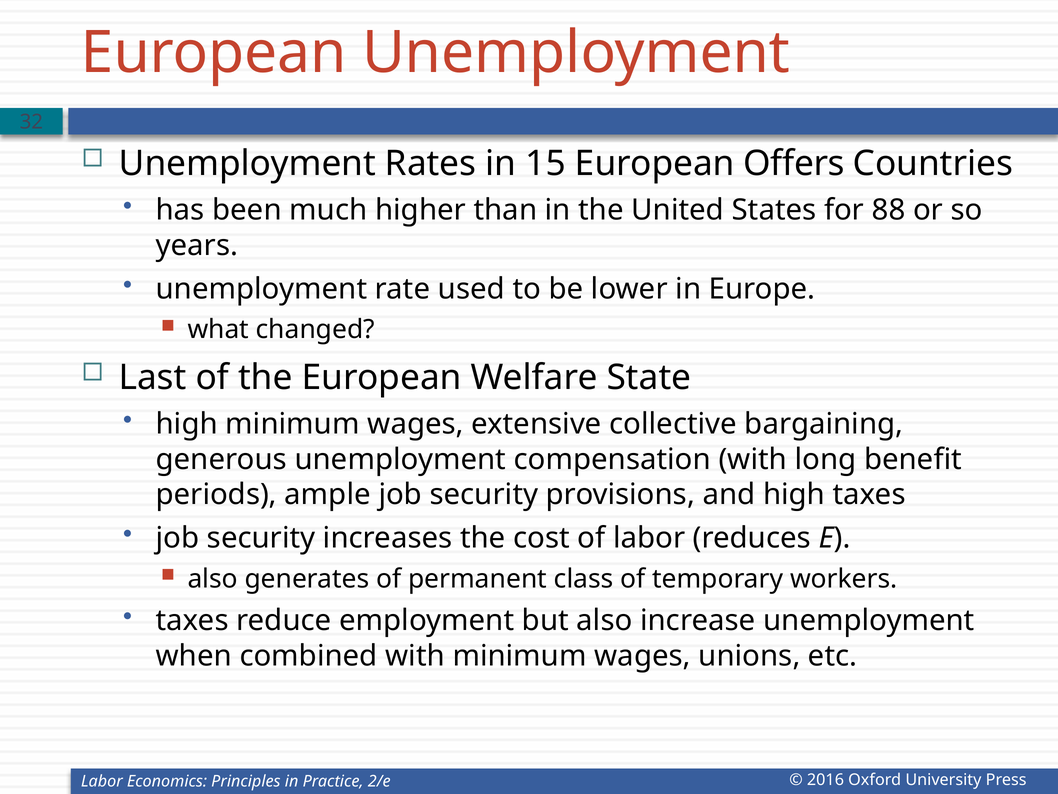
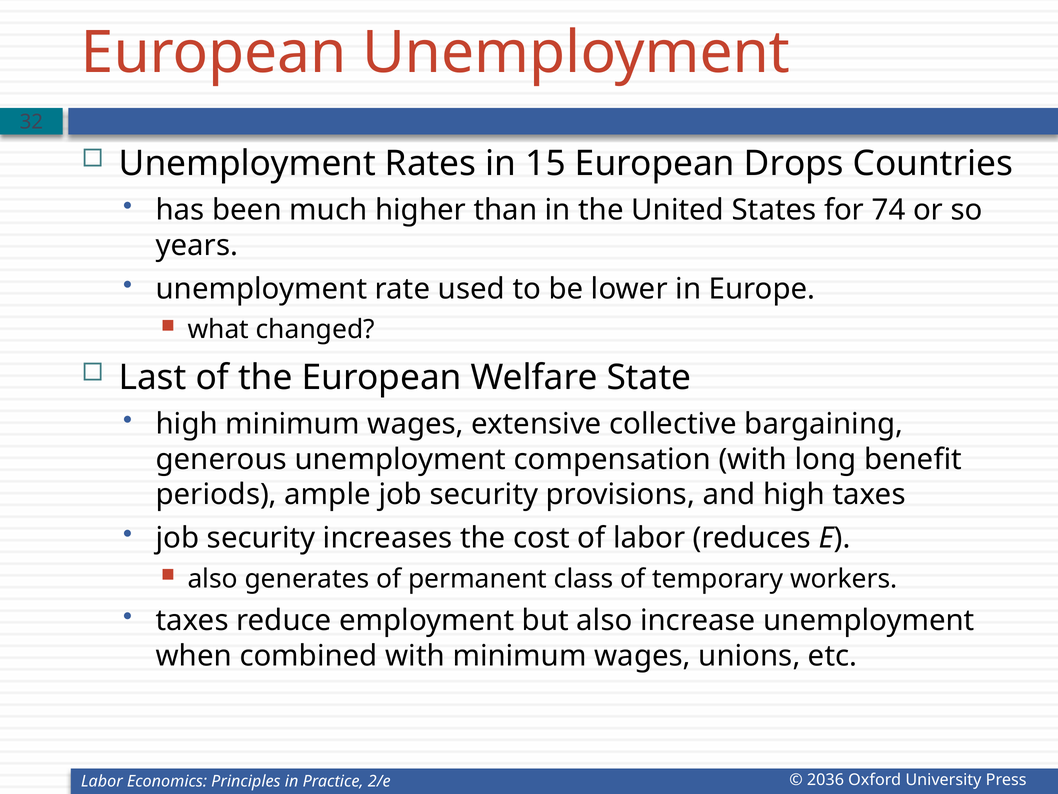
Offers: Offers -> Drops (794, 163)
88: 88 -> 74 (889, 210)
2016: 2016 -> 2036 (825, 780)
